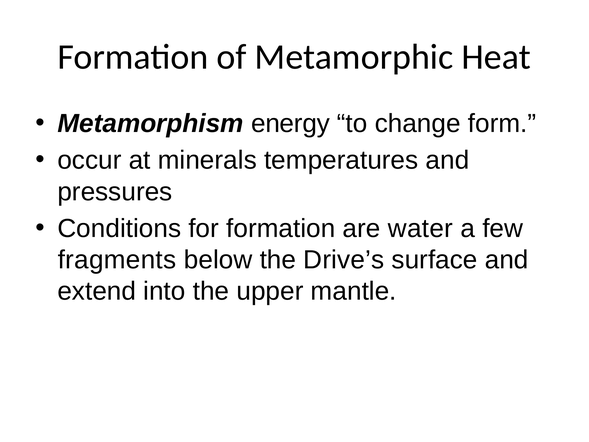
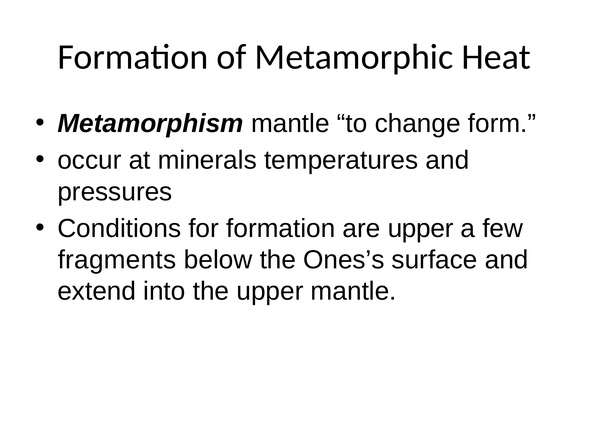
Metamorphism energy: energy -> mantle (290, 124)
are water: water -> upper (421, 228)
Drive’s: Drive’s -> Ones’s (344, 260)
